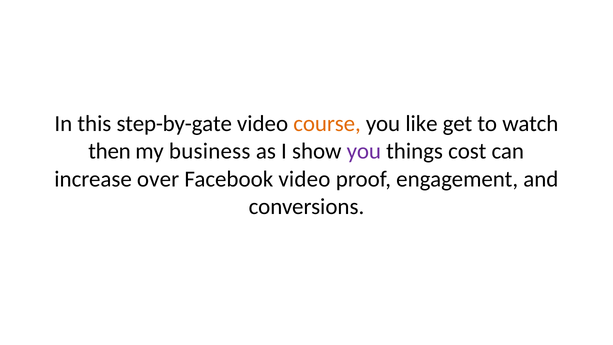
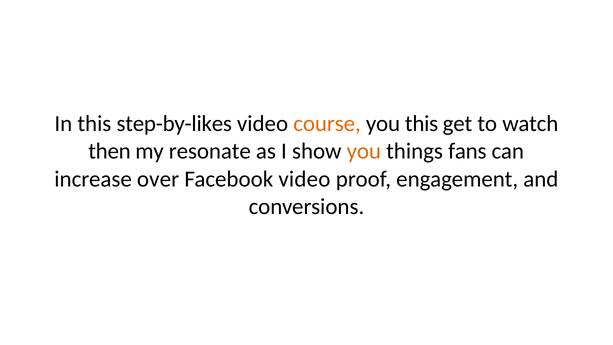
step-by-gate: step-by-gate -> step-by-likes (174, 124)
you like: like -> this (422, 124)
business: business -> resonate (210, 151)
you colour: purple -> orange (364, 151)
cost: cost -> fans (467, 151)
